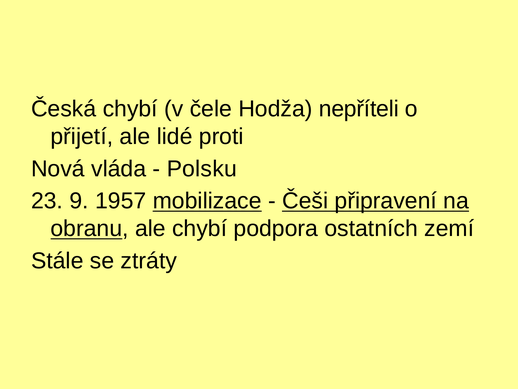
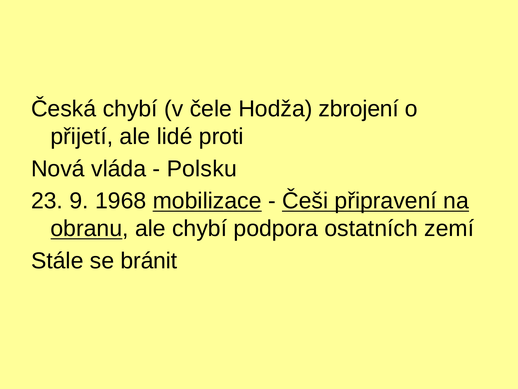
nepříteli: nepříteli -> zbrojení (359, 109)
1957: 1957 -> 1968 (121, 201)
ztráty: ztráty -> bránit (149, 261)
